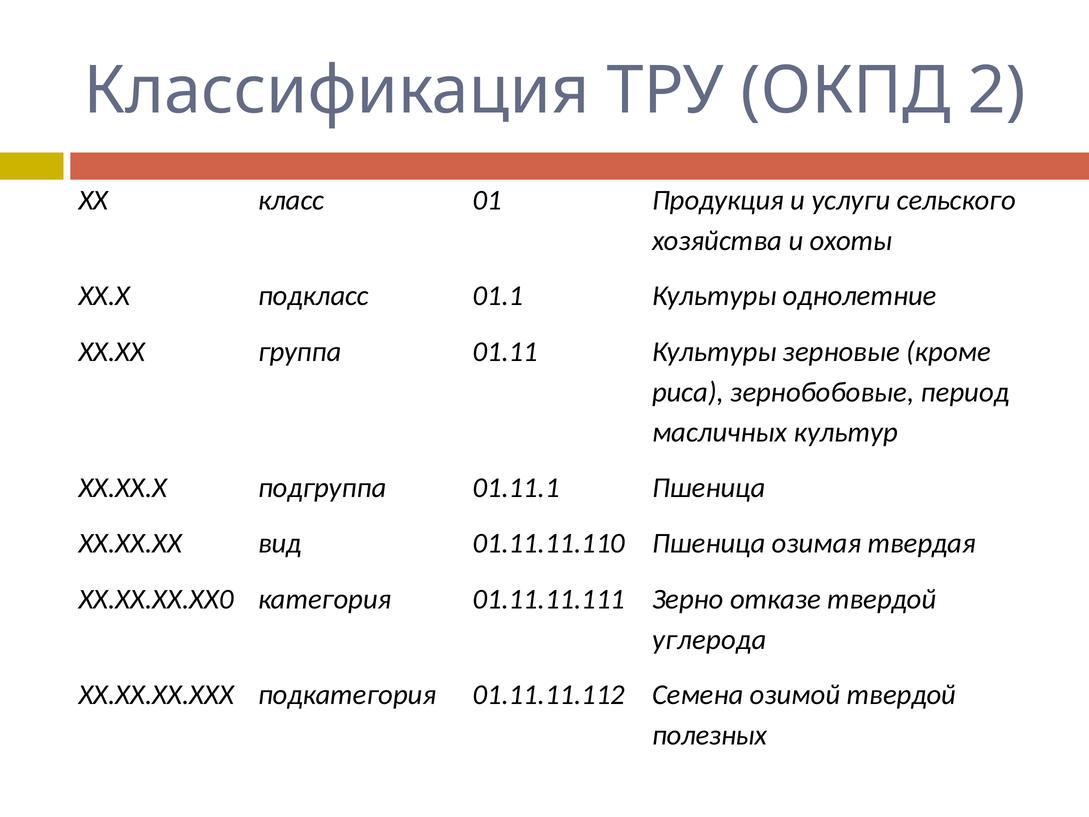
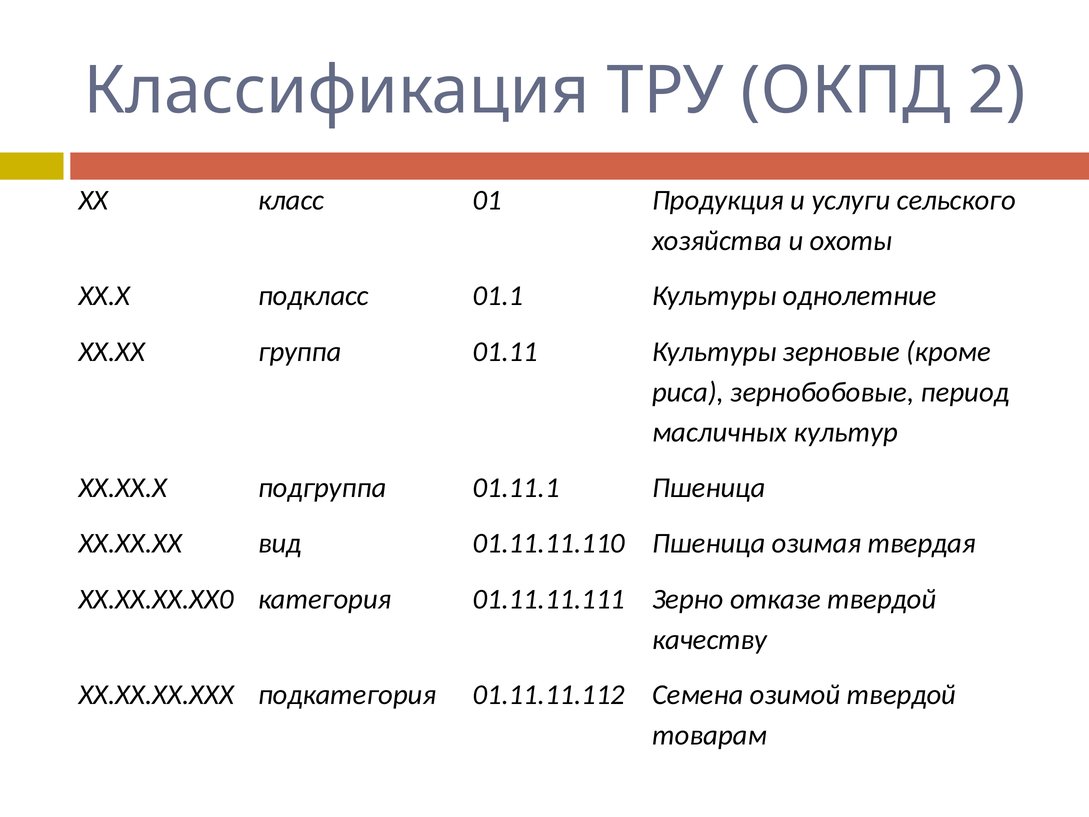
углерода: углерода -> качеству (710, 639)
полезных: полезных -> товарам (710, 735)
